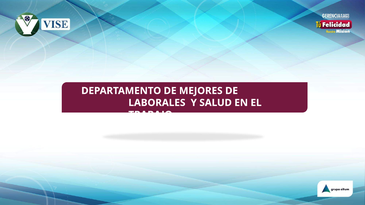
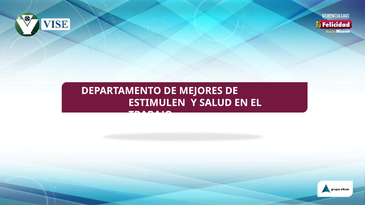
LABORALES: LABORALES -> ESTIMULEN (157, 103)
